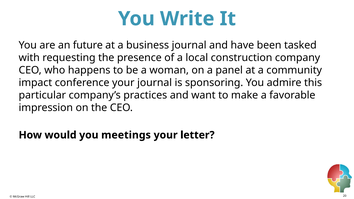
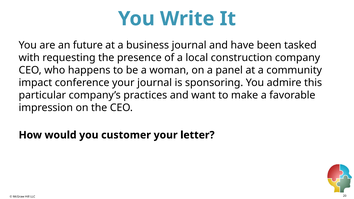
meetings: meetings -> customer (126, 135)
